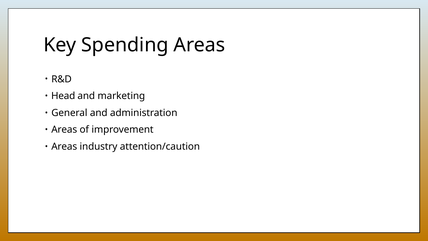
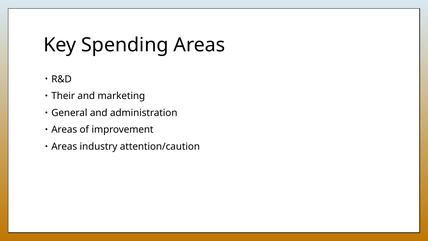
Head: Head -> Their (63, 96)
